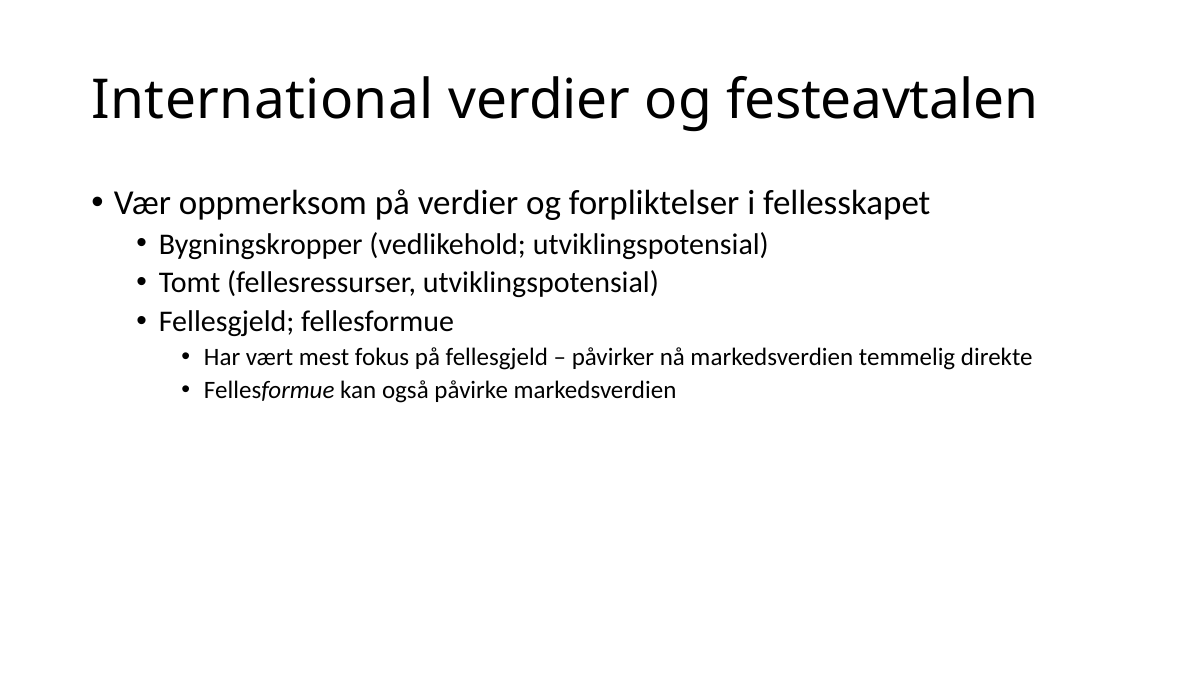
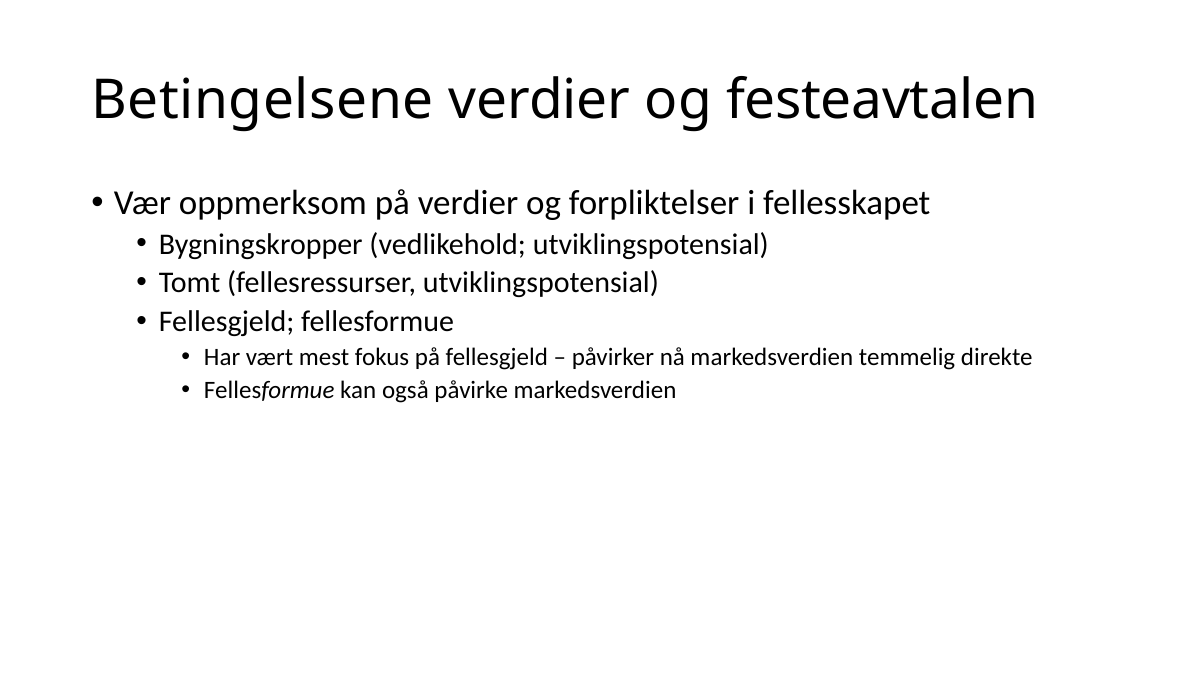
International: International -> Betingelsene (263, 101)
